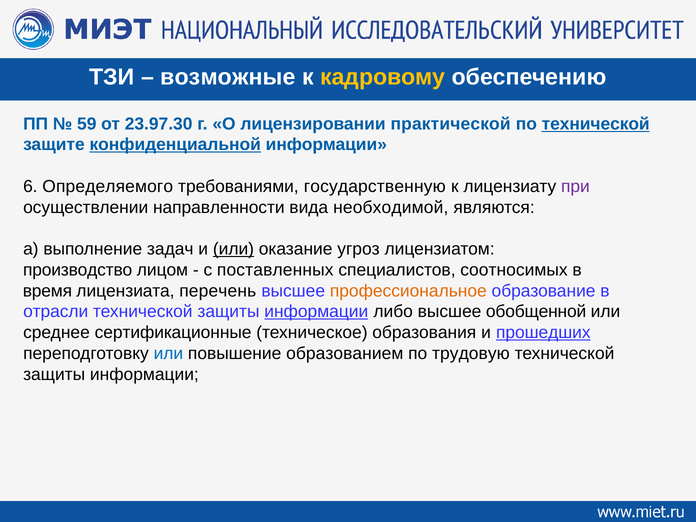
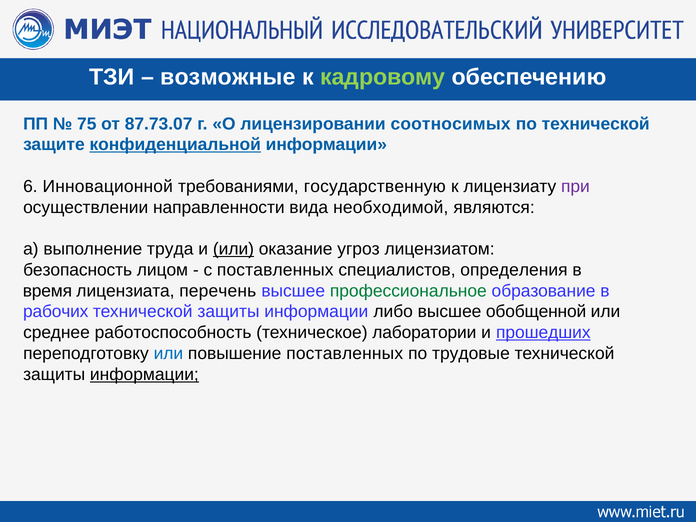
кадровому colour: yellow -> light green (383, 77)
59: 59 -> 75 (87, 124)
23.97.30: 23.97.30 -> 87.73.07 (159, 124)
практической: практической -> соотносимых (451, 124)
технической underline: present -> none (596, 124)
Определяемого: Определяемого -> Инновационной (108, 186)
задач: задач -> труда (170, 249)
производство: производство -> безопасность (78, 270)
соотносимых: соотносимых -> определения (514, 270)
профессиональное colour: orange -> green (408, 291)
отрасли: отрасли -> рабочих (56, 312)
информации underline: present -> none (316, 312)
сертификационные: сертификационные -> работоспособность (173, 333)
образования: образования -> лаборатории (424, 333)
повышение образованием: образованием -> поставленных (345, 353)
трудовую: трудовую -> трудовые (471, 353)
информации underline: none -> present (144, 374)
